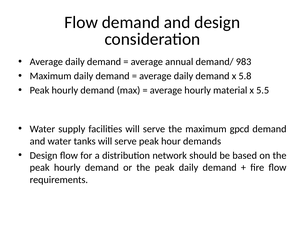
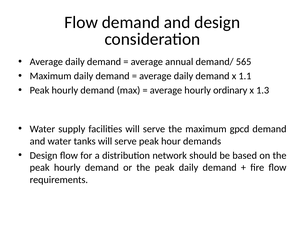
983: 983 -> 565 (244, 62)
5.8: 5.8 -> 1.1 (245, 76)
material: material -> ordinary (230, 90)
5.5: 5.5 -> 1.3 (263, 90)
